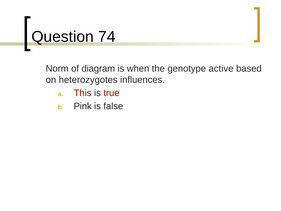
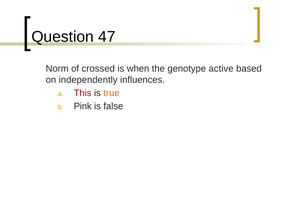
74: 74 -> 47 (107, 37)
diagram: diagram -> crossed (98, 69)
heterozygotes: heterozygotes -> independently (88, 80)
true colour: red -> orange (111, 93)
